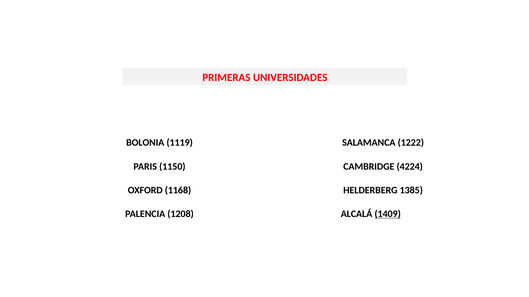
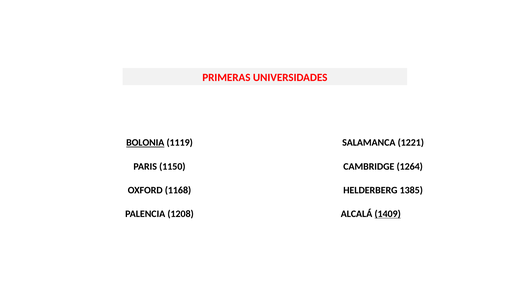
BOLONIA underline: none -> present (145, 143)
1222: 1222 -> 1221 (411, 143)
4224: 4224 -> 1264 (410, 167)
